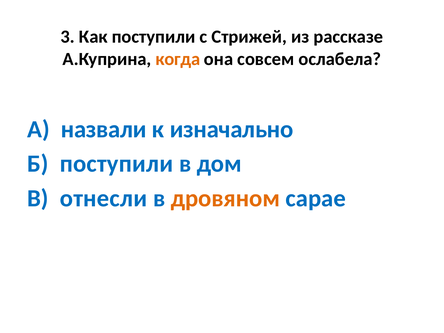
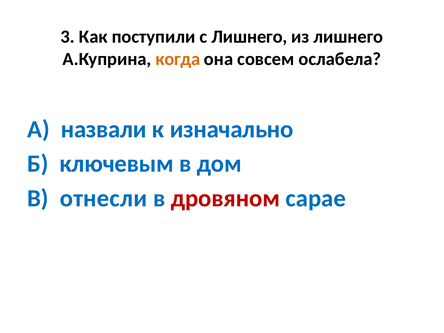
с Стрижей: Стрижей -> Лишнего (249, 37)
из рассказе: рассказе -> лишнего (348, 37)
Б поступили: поступили -> ключевым (117, 164)
дровяном colour: orange -> red (225, 198)
